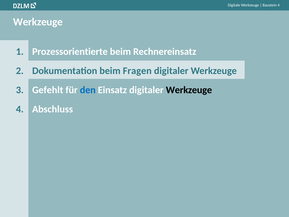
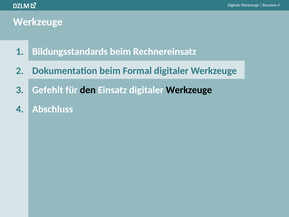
Prozessorientierte: Prozessorientierte -> Bildungsstandards (70, 52)
Fragen: Fragen -> Formal (137, 71)
den colour: blue -> black (88, 90)
